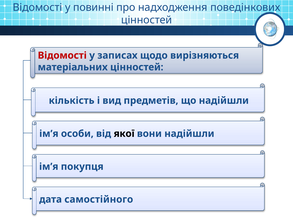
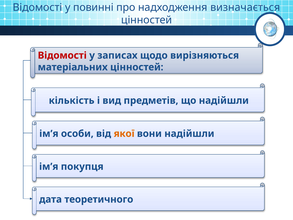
поведінкових: поведінкових -> визначається (245, 7)
якої colour: black -> orange (124, 133)
самостійного: самостійного -> теоретичного (99, 199)
